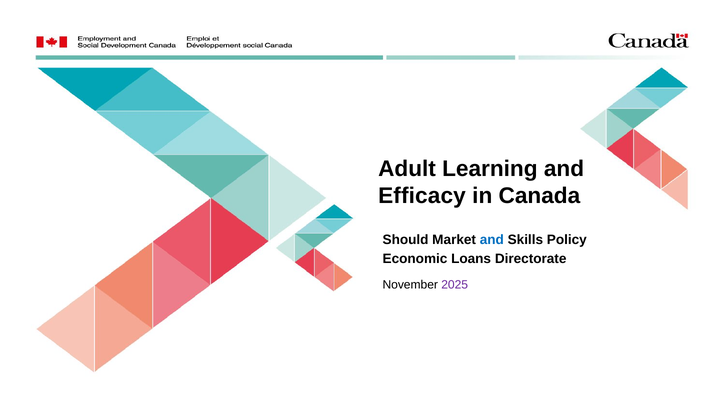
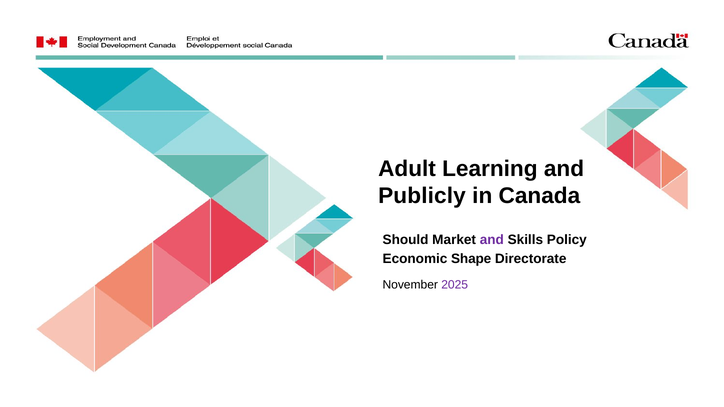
Efficacy: Efficacy -> Publicly (422, 196)
and colour: blue -> purple (492, 240)
Loans: Loans -> Shape (471, 259)
